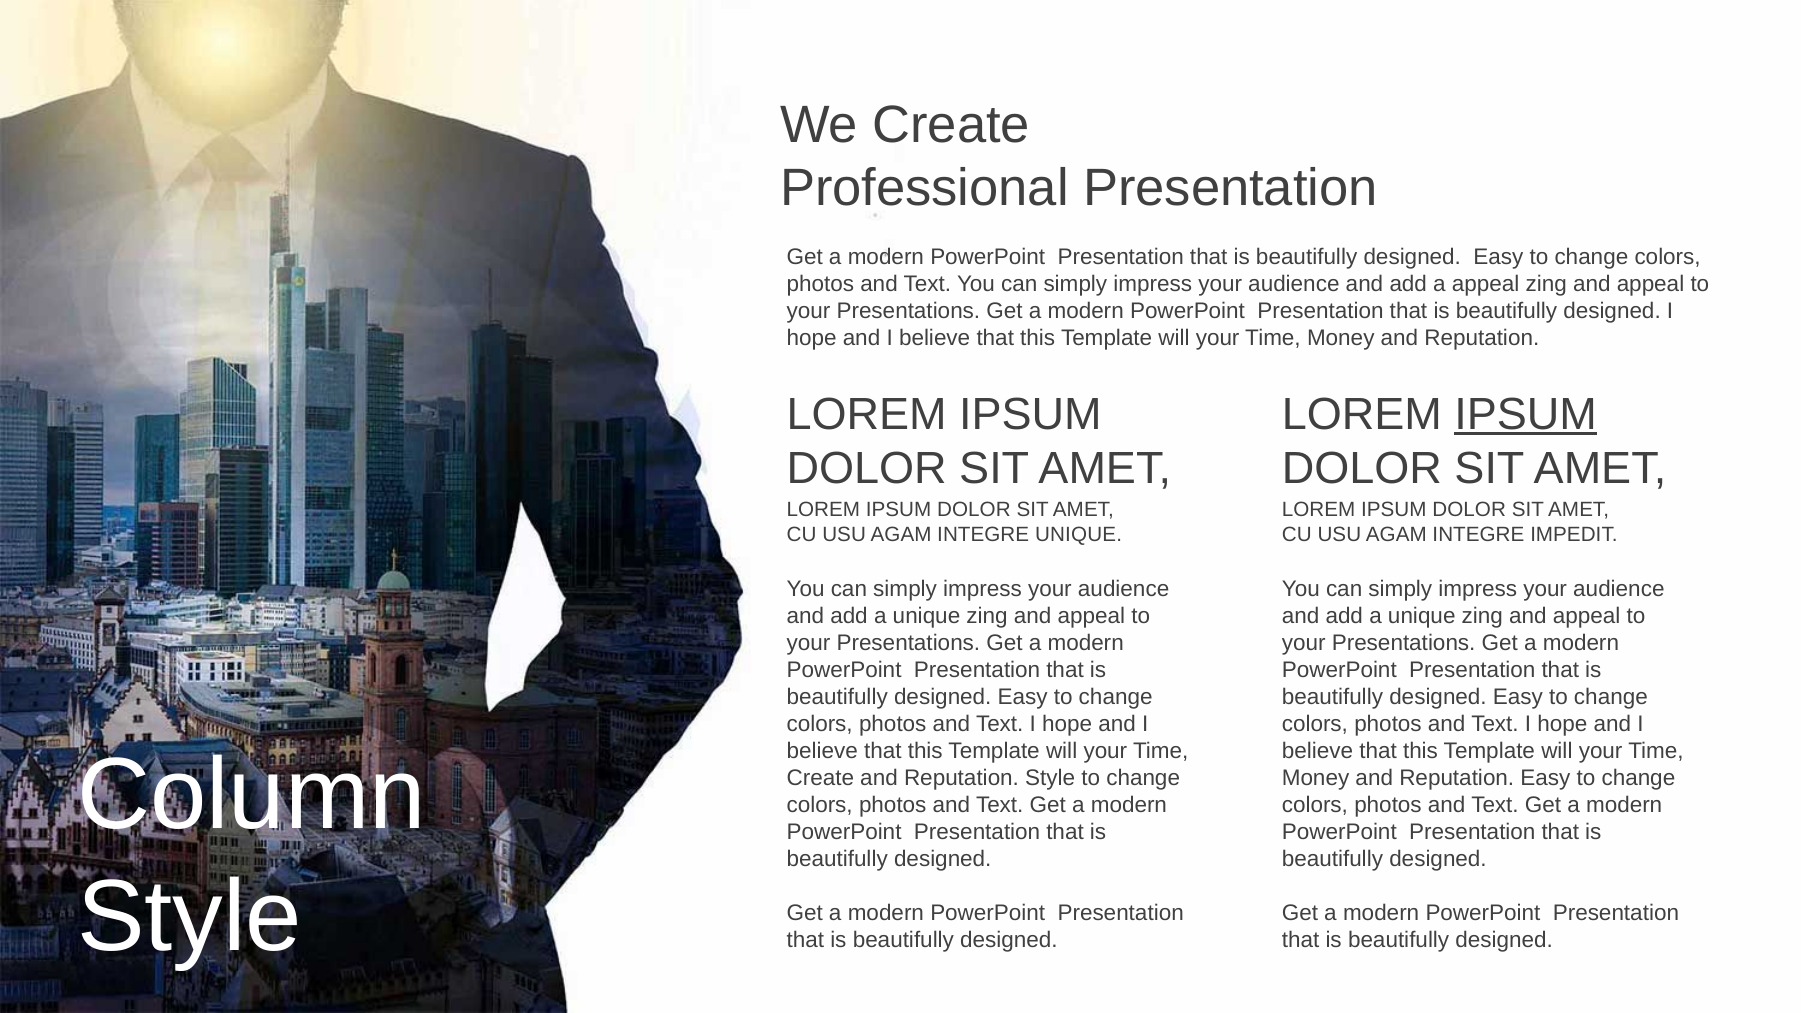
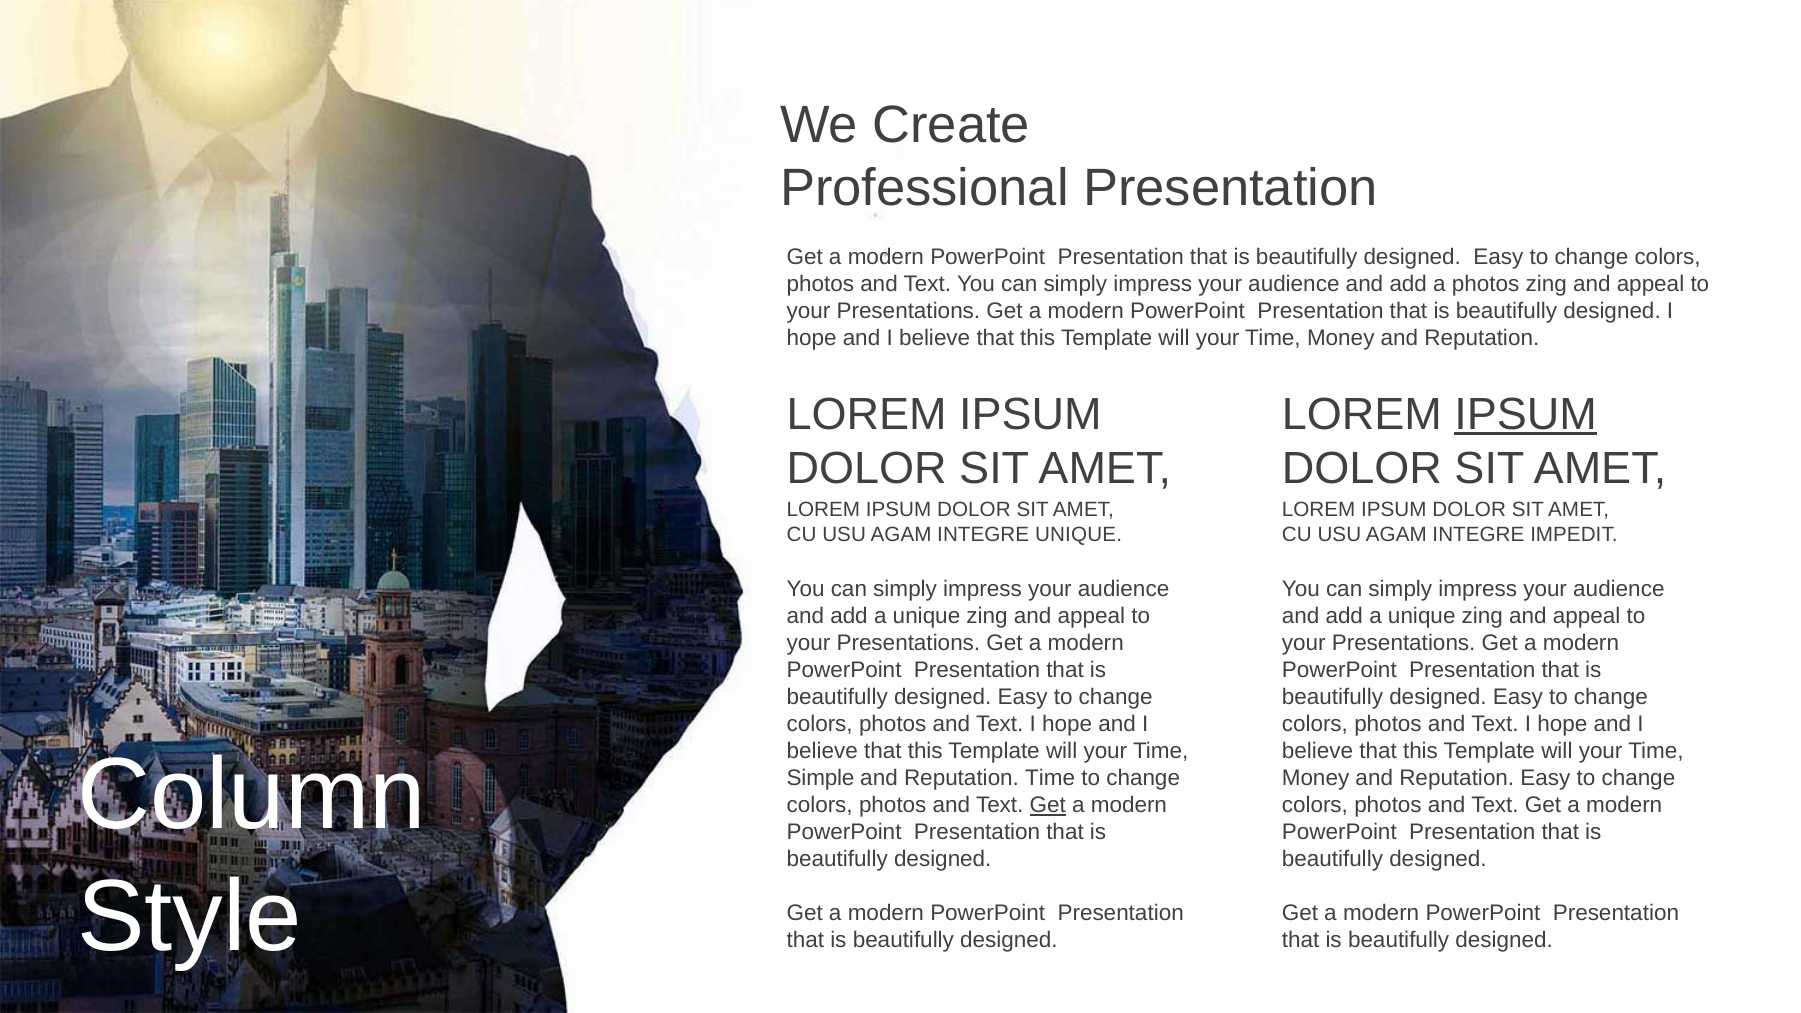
a appeal: appeal -> photos (1486, 284)
Create: Create -> Simple (821, 778)
Reputation Style: Style -> Time (1050, 778)
Get underline: none -> present (1048, 805)
